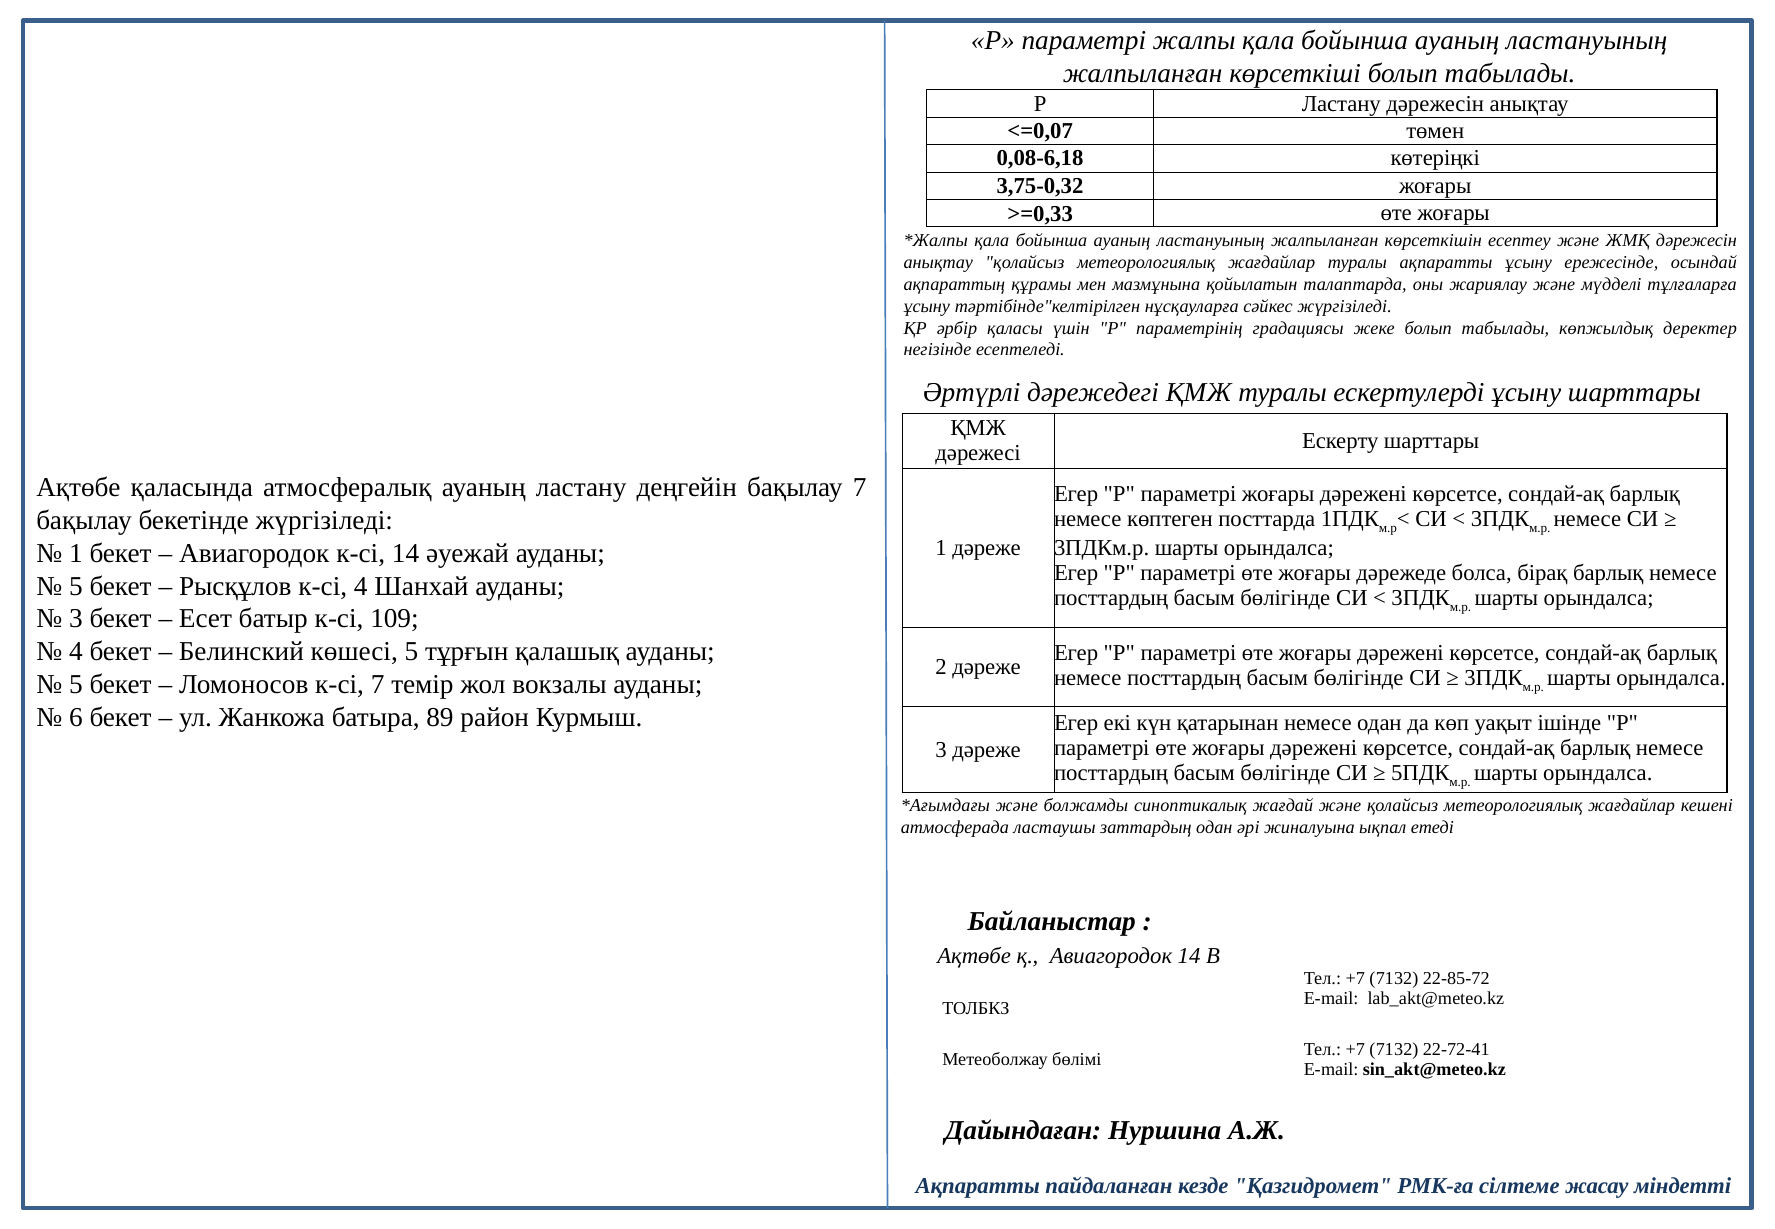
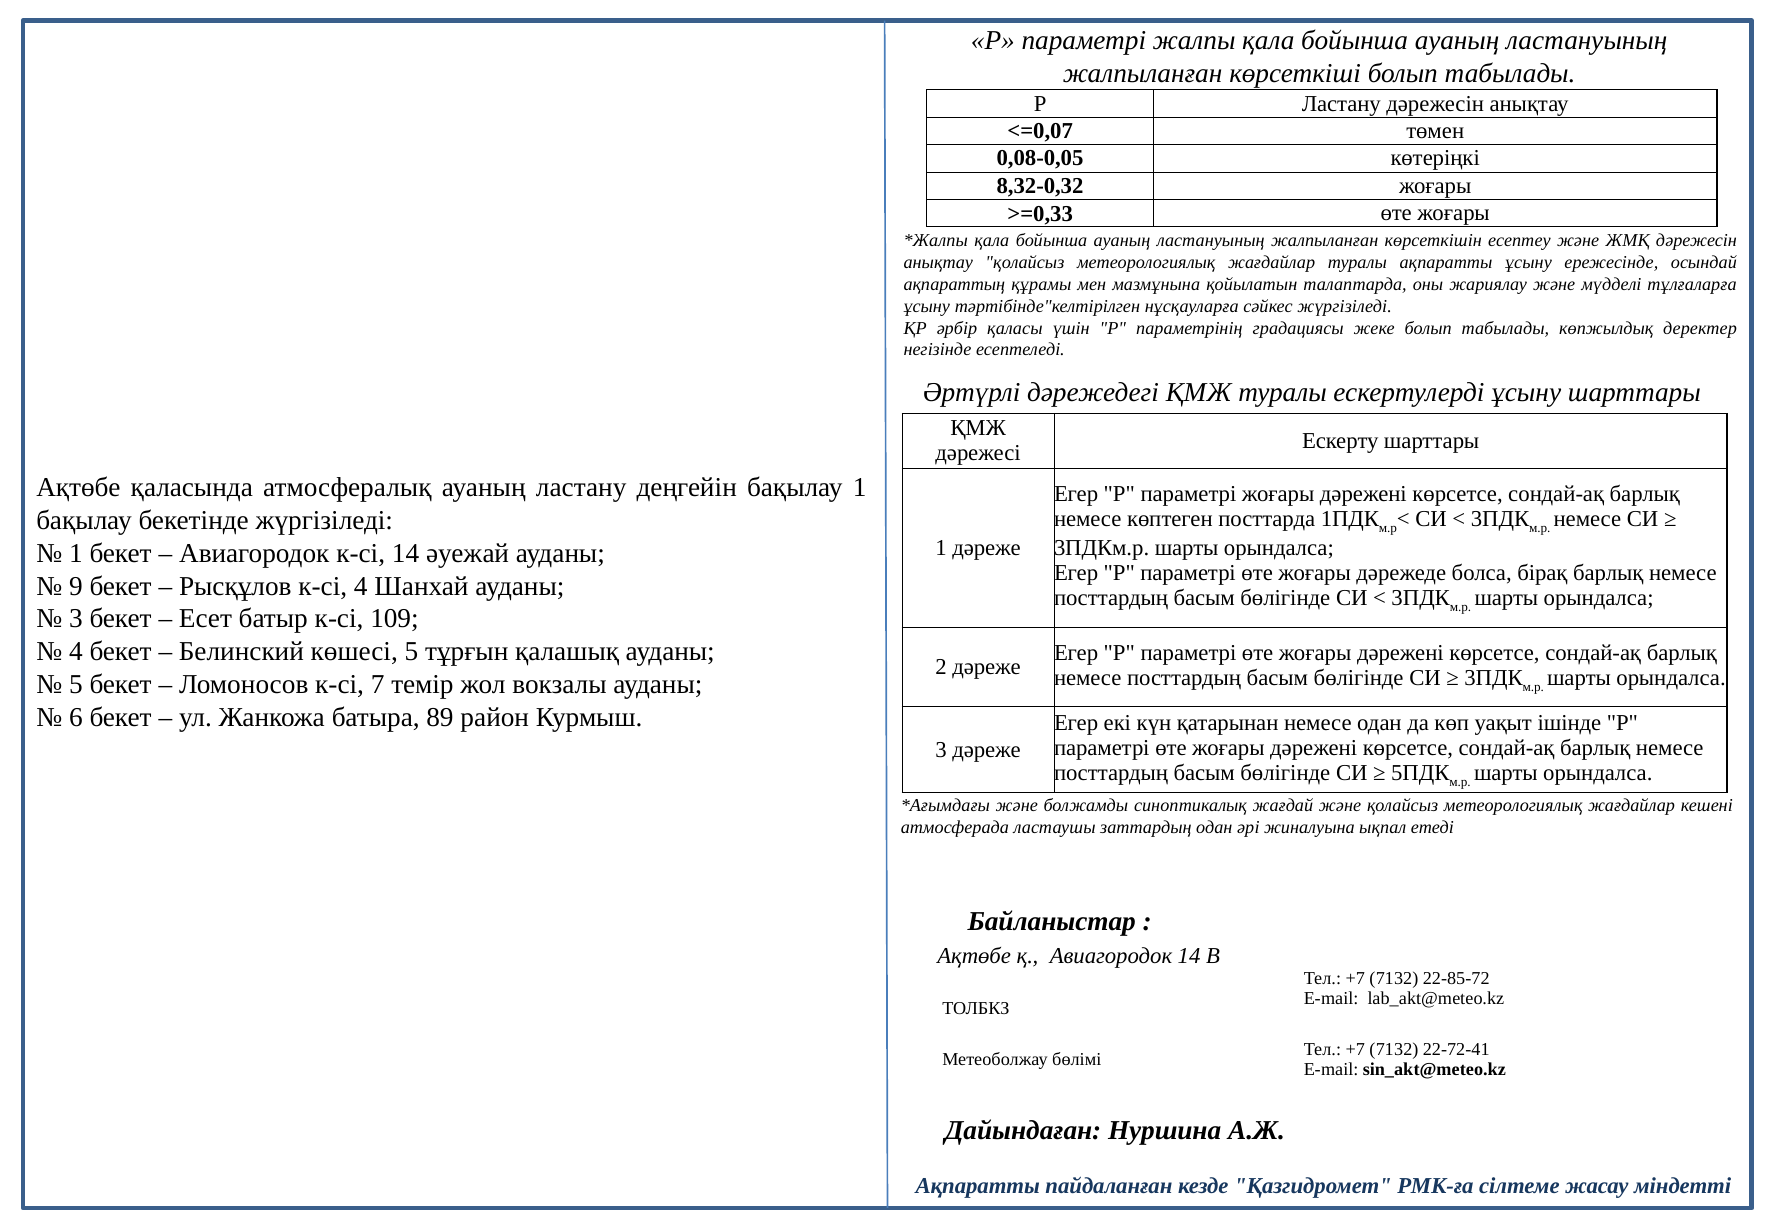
0,08-6,18: 0,08-6,18 -> 0,08-0,05 (1040, 158)
3,75-0,32: 3,75-0,32 -> 8,32-0,32 (1040, 186)
бақылау 7: 7 -> 1 (860, 488)
5: 5 -> 9 (76, 586)
